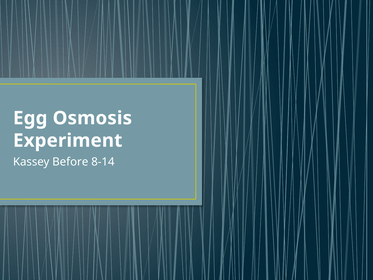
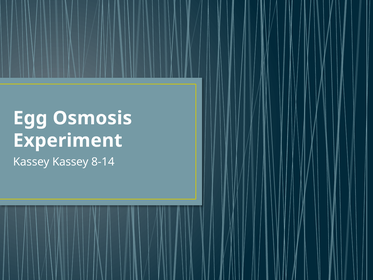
Kassey Before: Before -> Kassey (70, 162)
